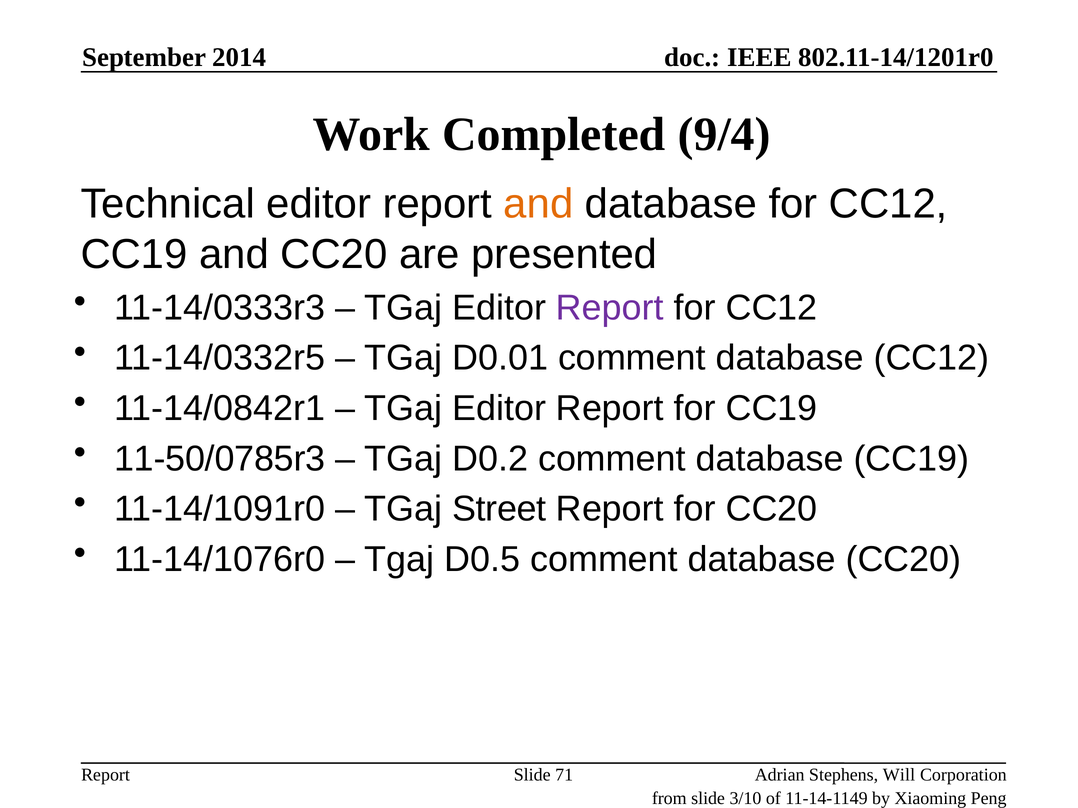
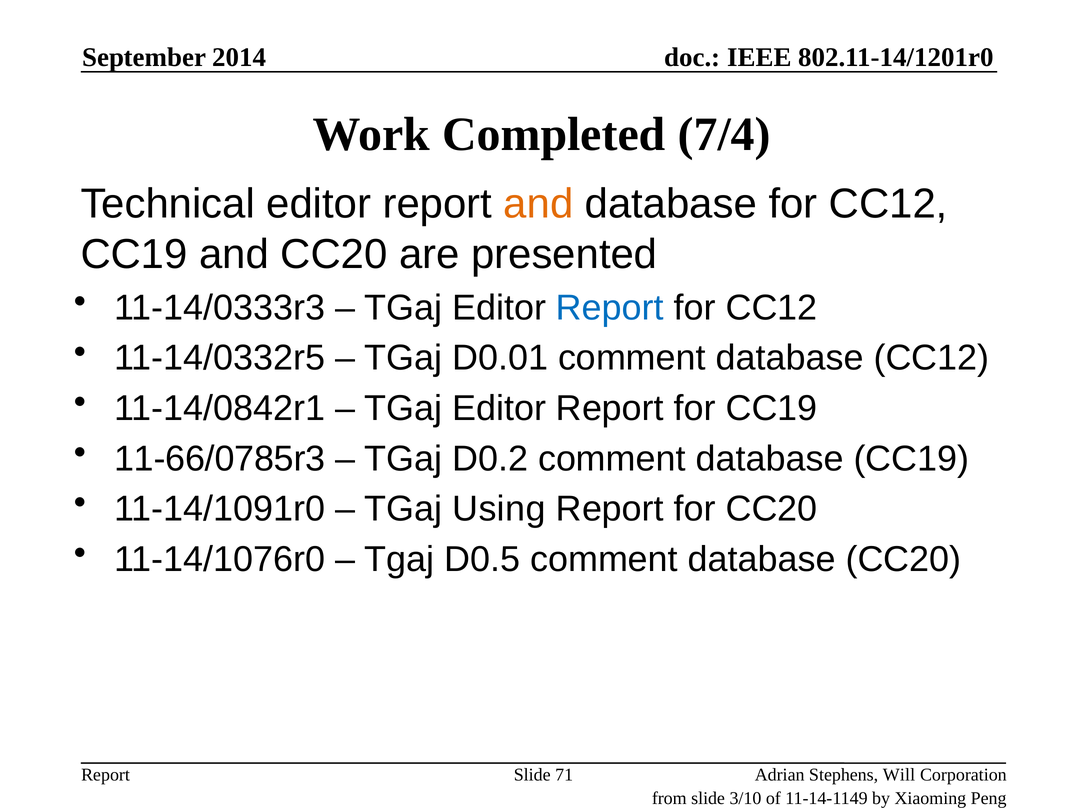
9/4: 9/4 -> 7/4 (724, 134)
Report colour: purple -> blue (610, 308)
11-50/0785r3: 11-50/0785r3 -> 11-66/0785r3 (220, 459)
Street: Street -> Using (499, 509)
